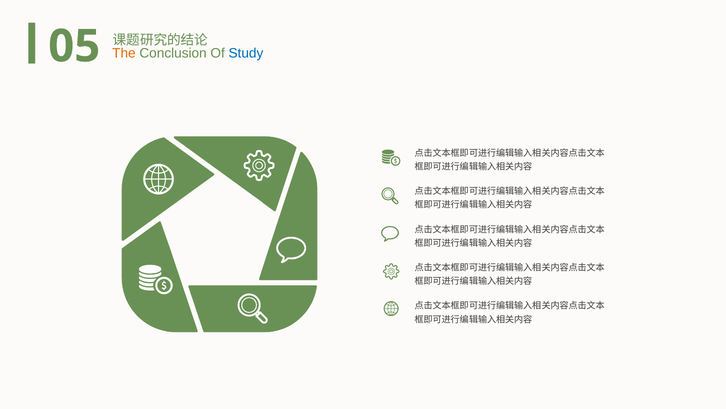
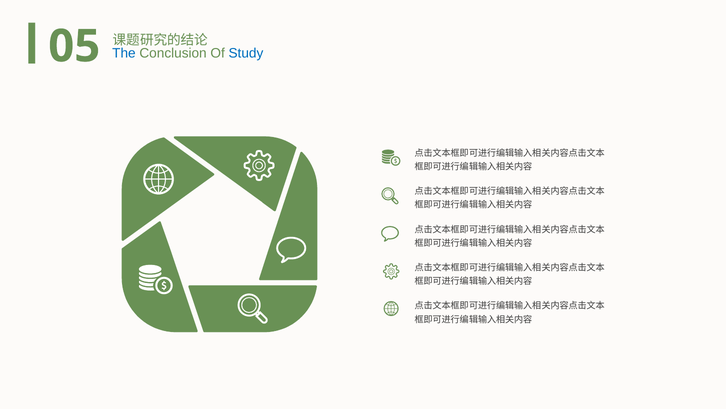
The colour: orange -> blue (124, 53)
